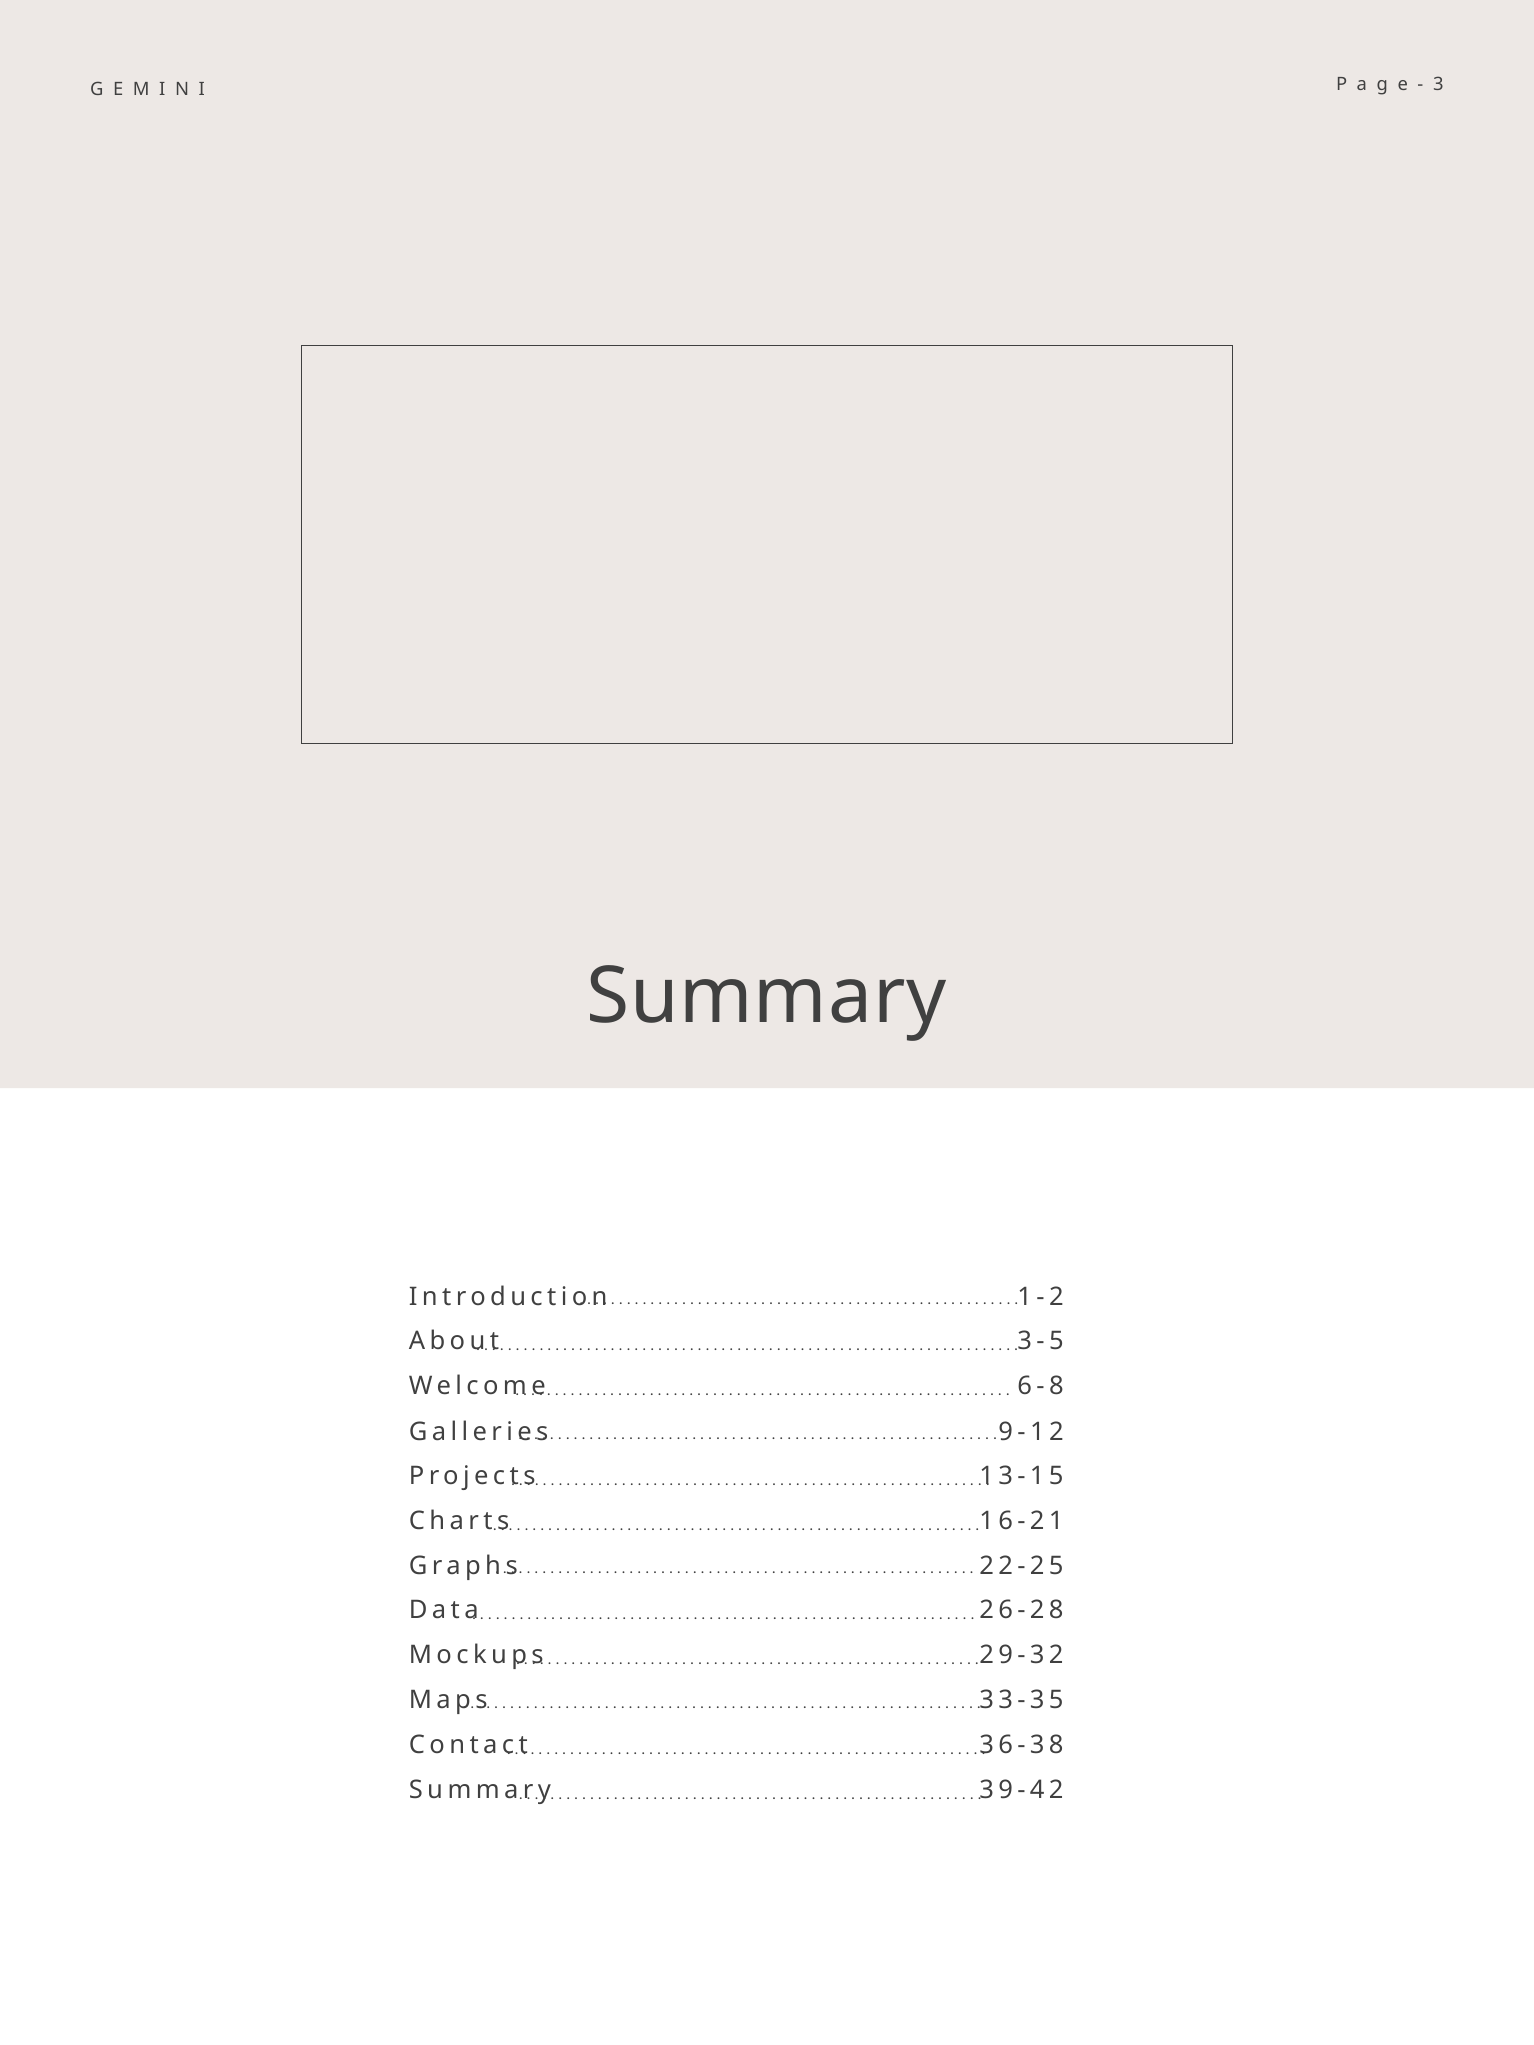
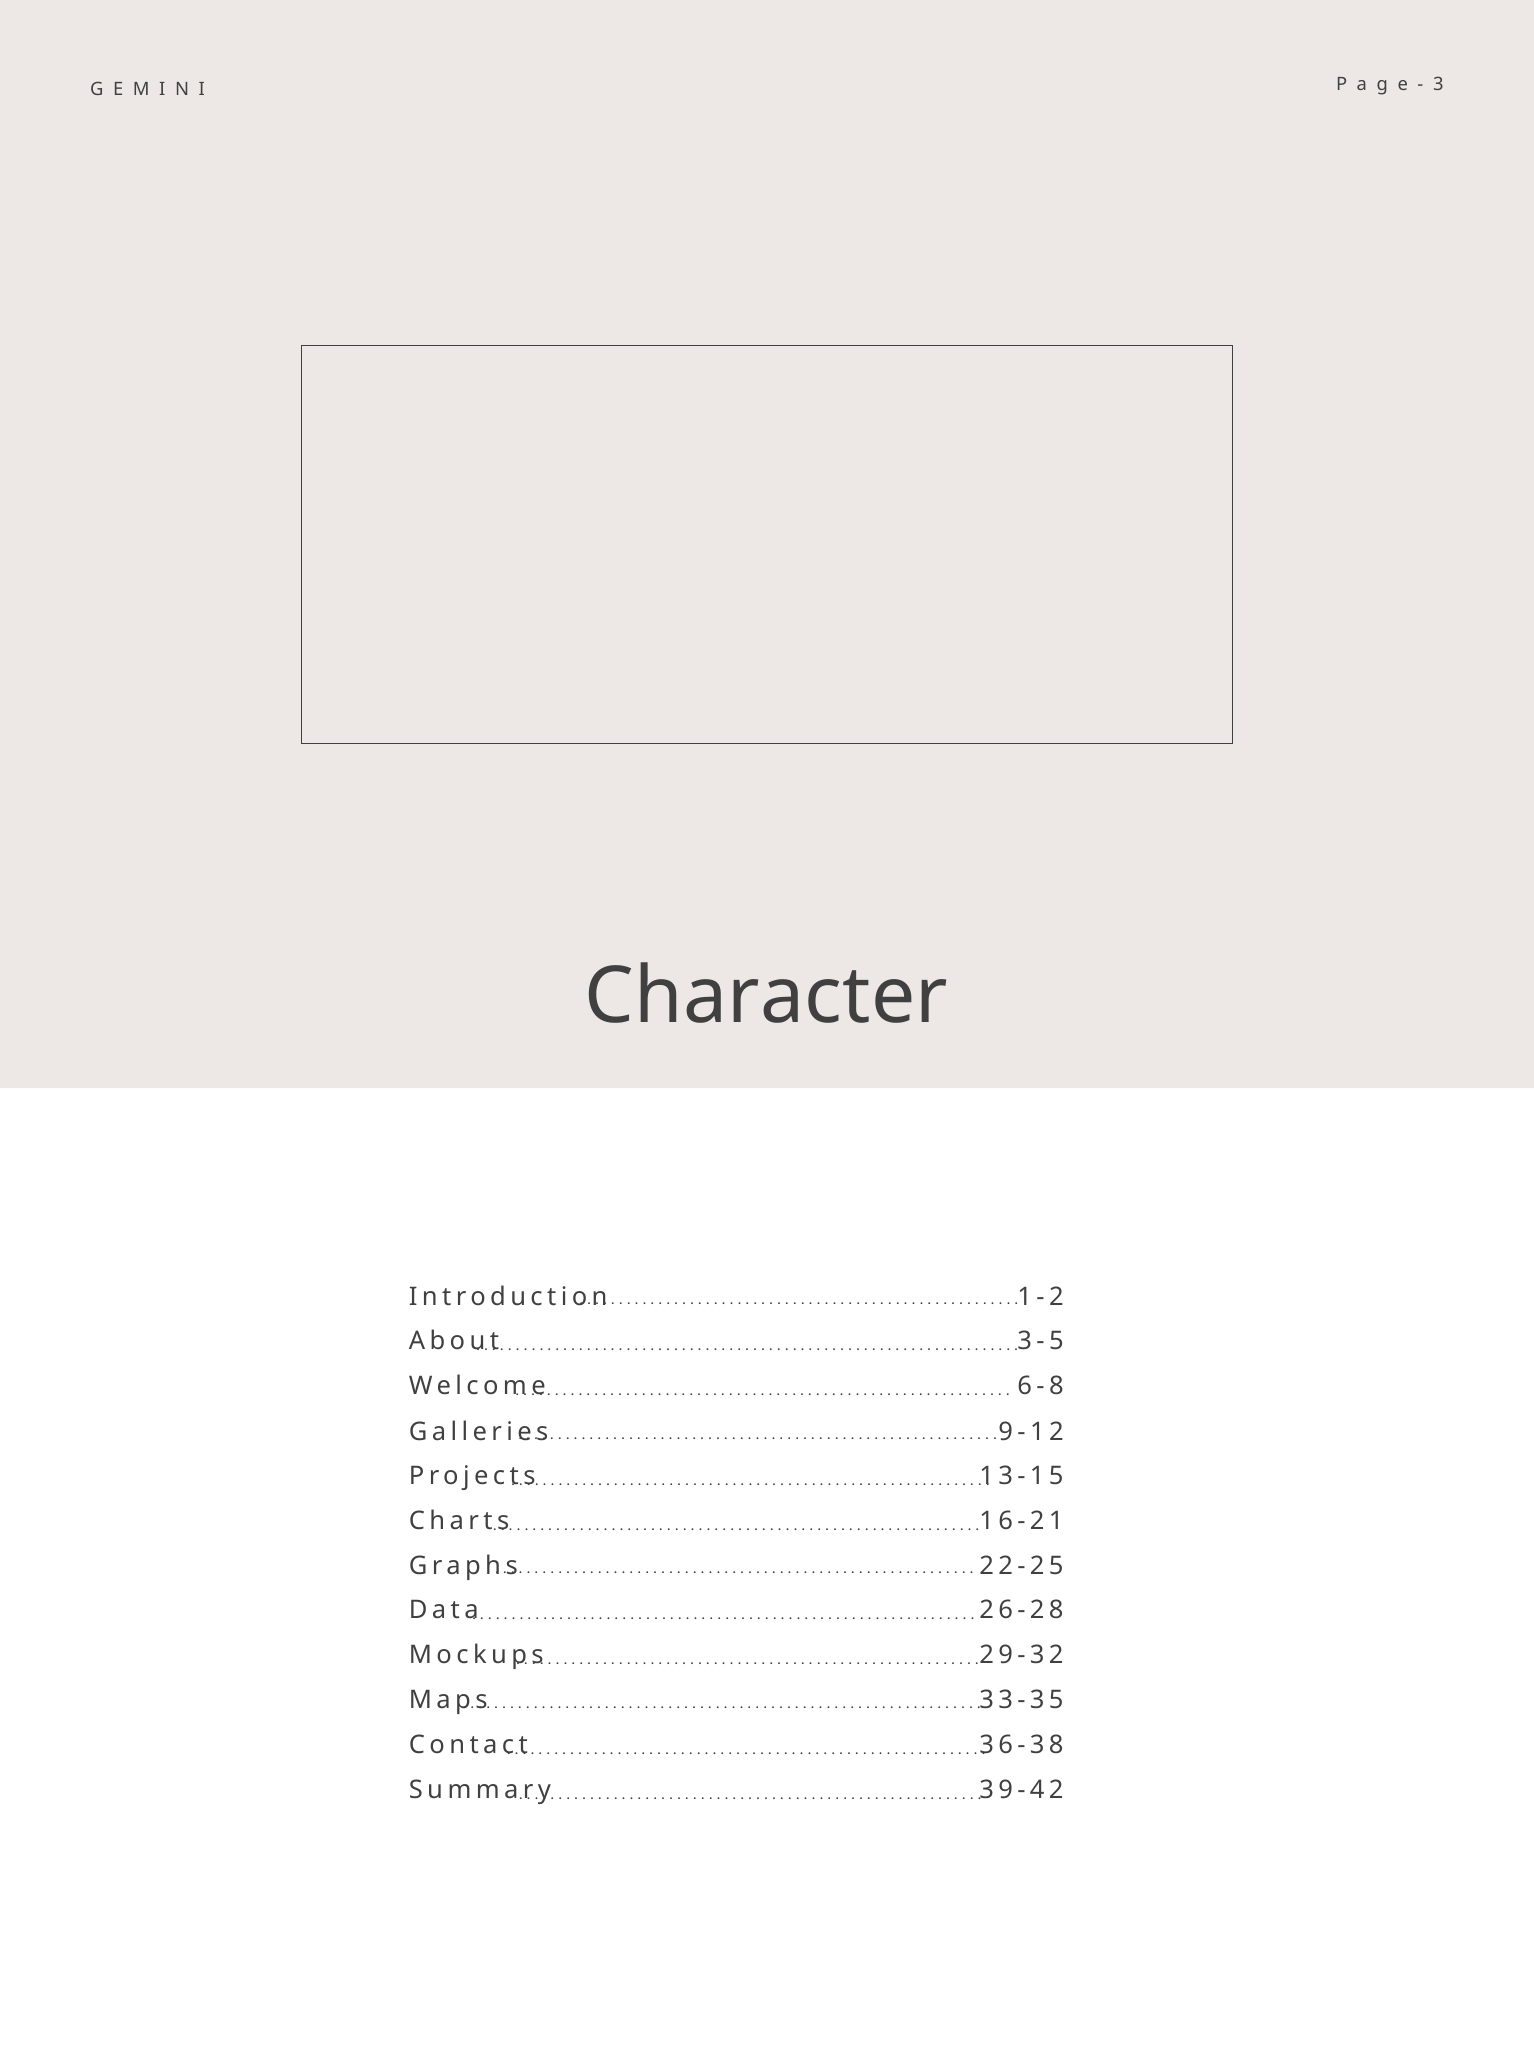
Summary: Summary -> Character (767, 997)
